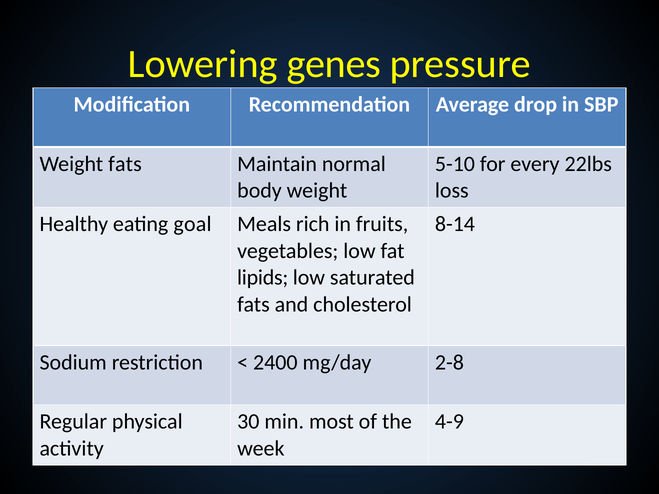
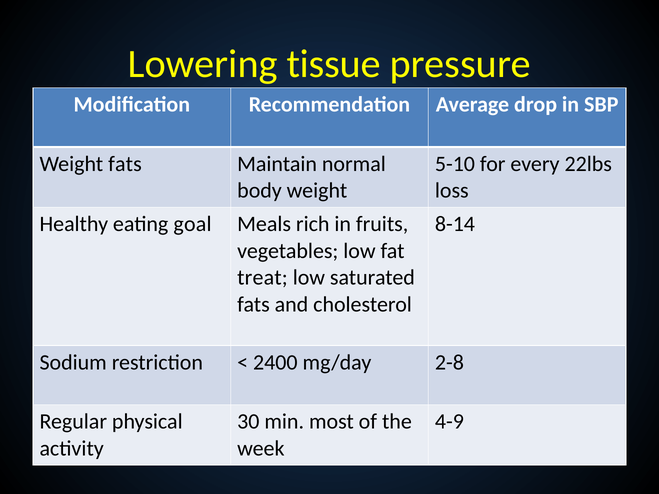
genes: genes -> tissue (334, 64)
lipids: lipids -> treat (262, 278)
